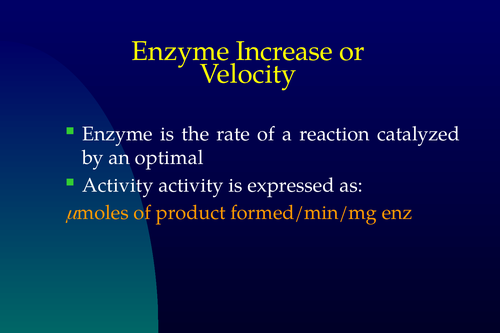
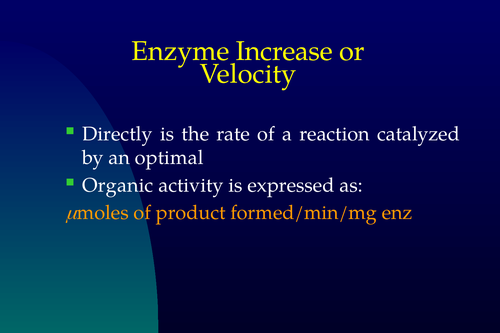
Enzyme: Enzyme -> Directly (117, 134)
Activity: Activity -> Organic (118, 185)
